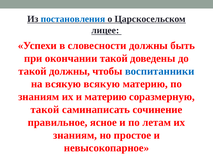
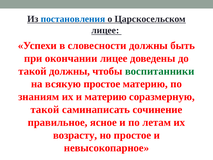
окончании такой: такой -> лицее (114, 58)
воспитанники colour: blue -> green (160, 71)
всякую всякую: всякую -> простое (102, 84)
знаниям: знаниям -> возрасту (75, 135)
